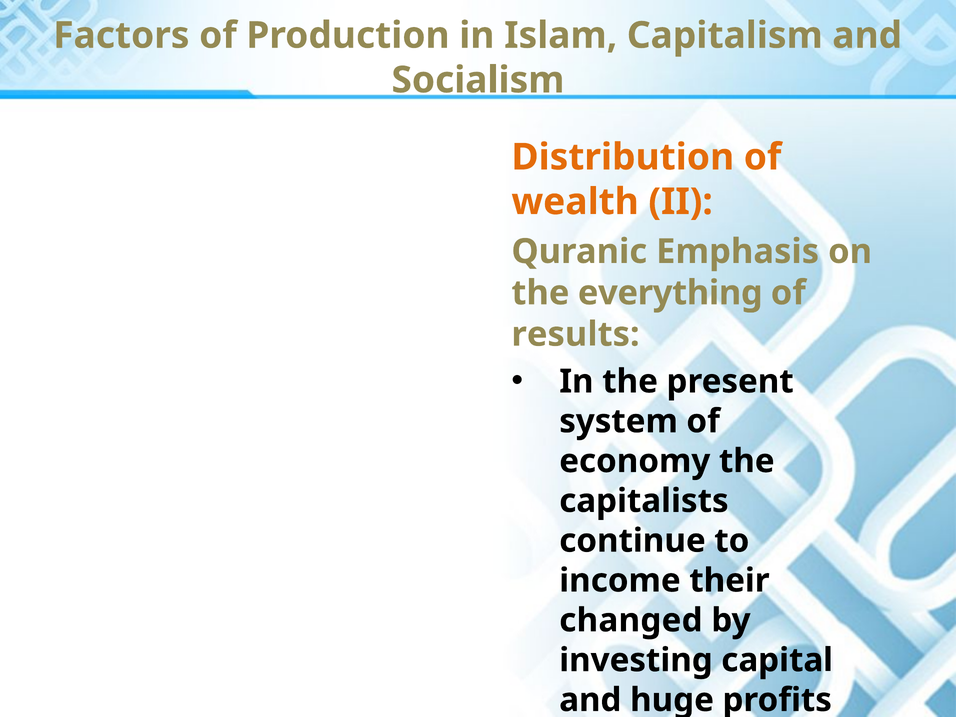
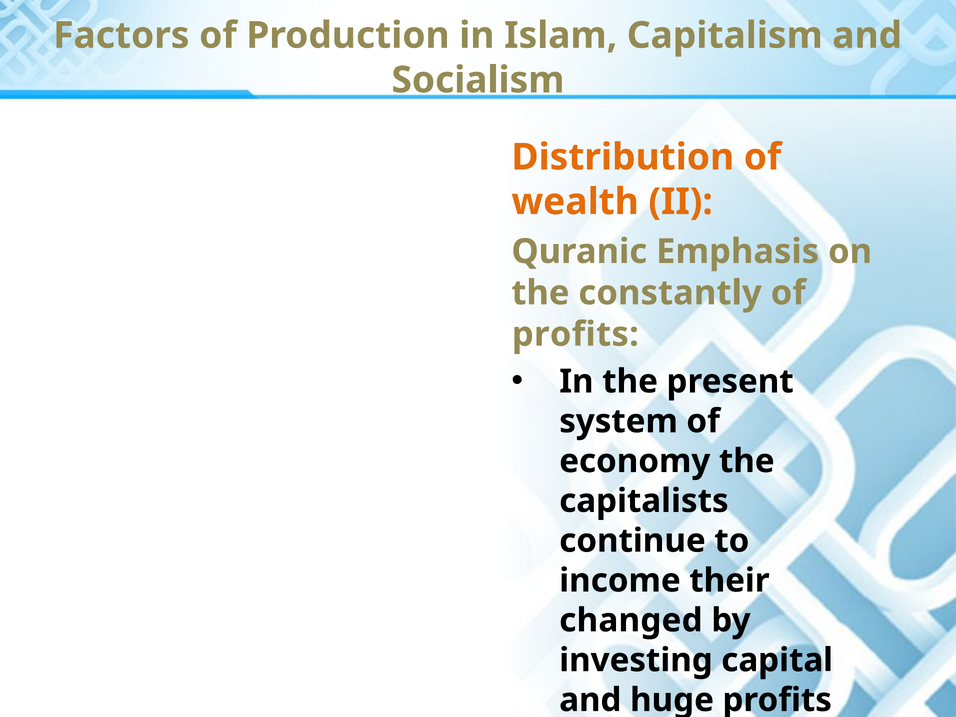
everything: everything -> constantly (670, 293)
results: results -> profits (575, 334)
